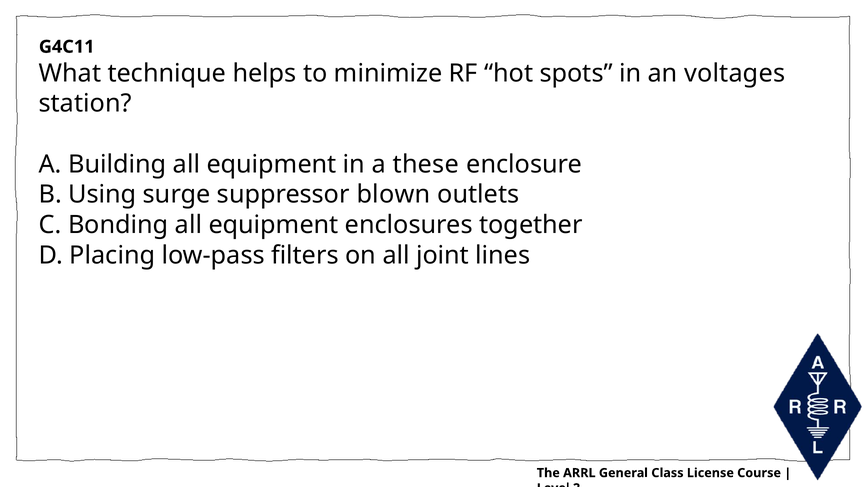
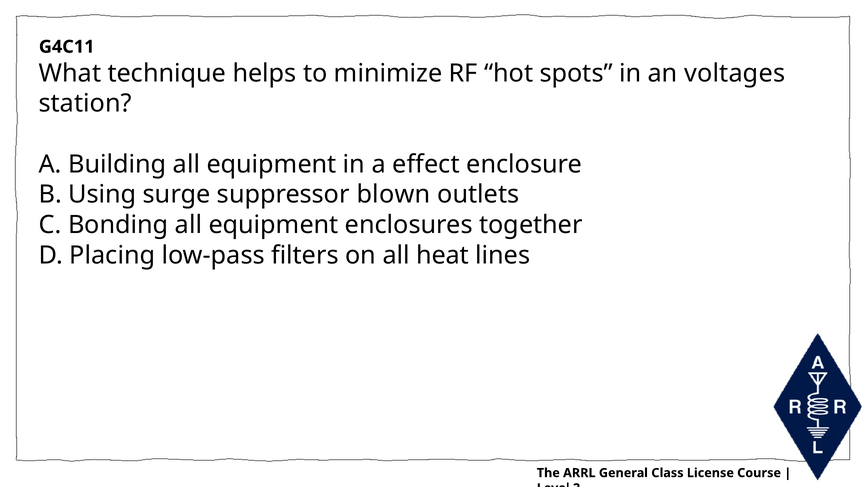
these: these -> effect (426, 164)
joint: joint -> heat (443, 255)
